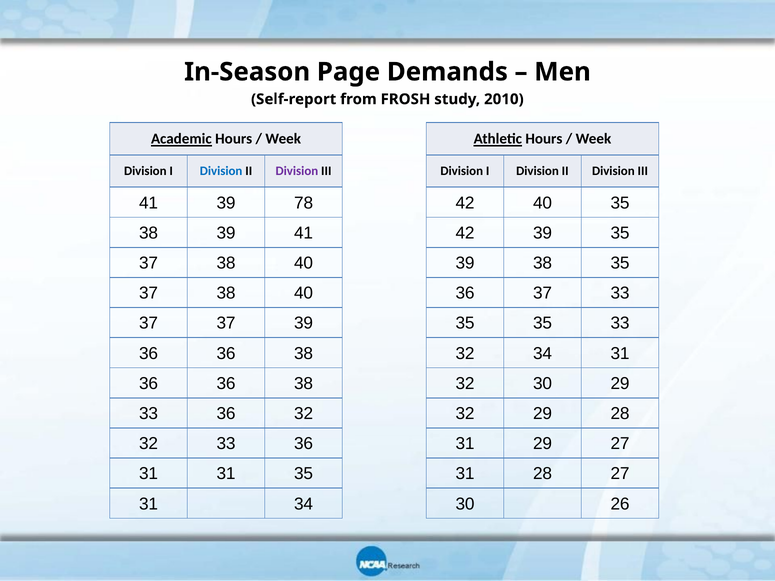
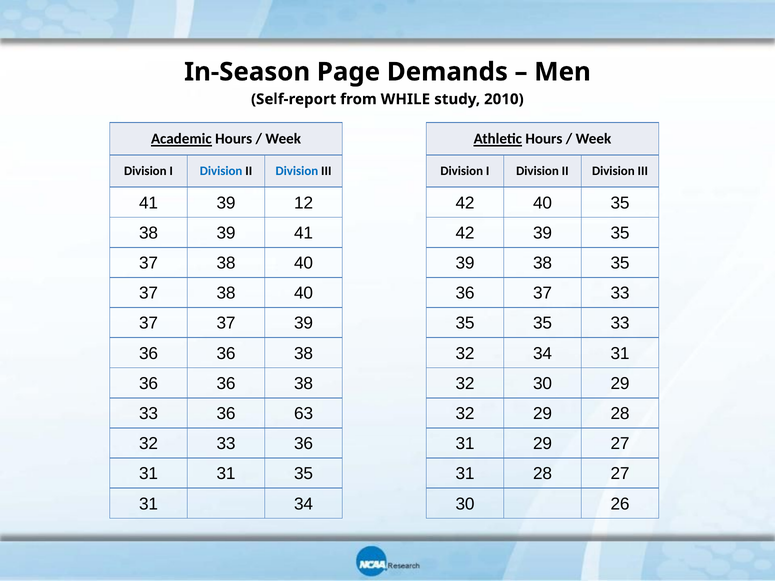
FROSH: FROSH -> WHILE (405, 99)
Division colour: purple -> blue (297, 171)
78: 78 -> 12 (304, 203)
36 32: 32 -> 63 (304, 414)
